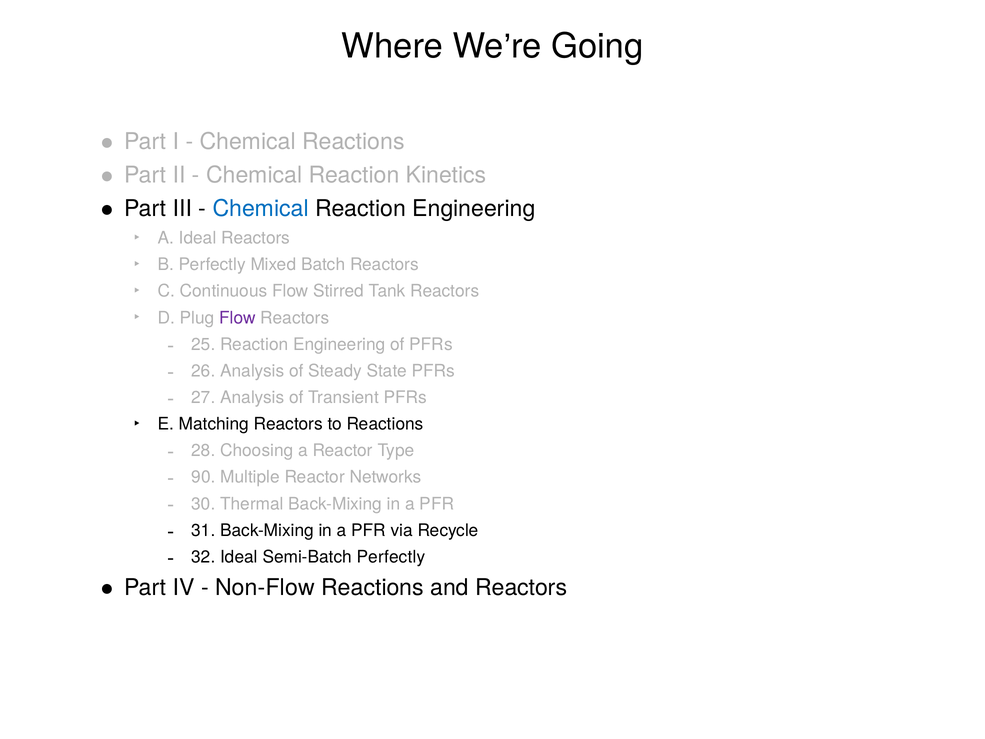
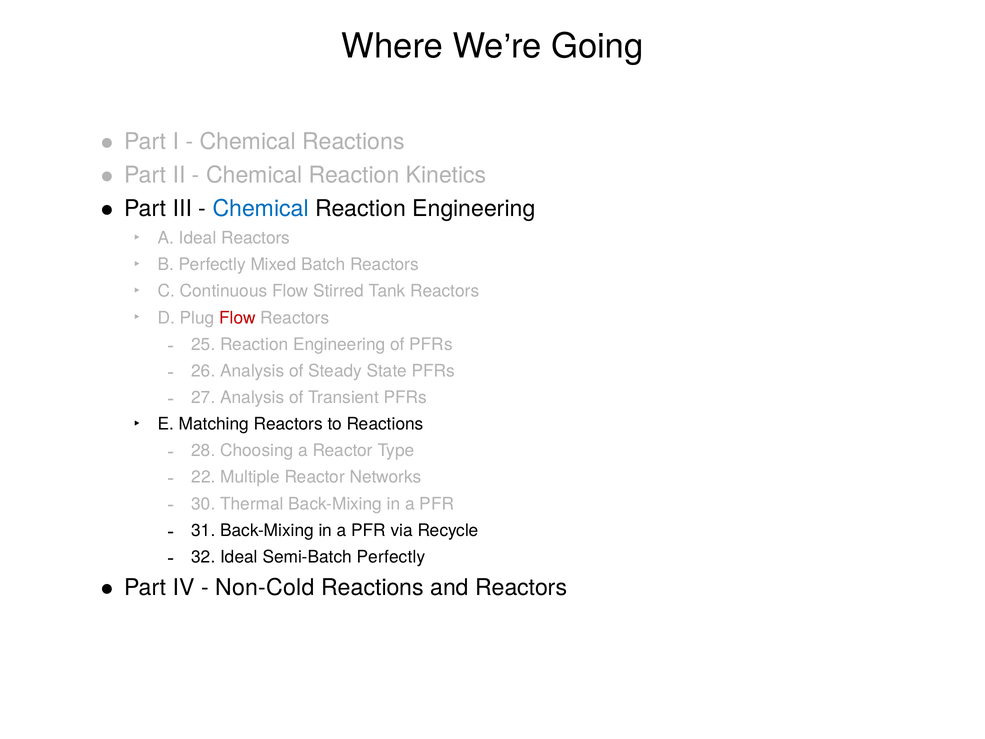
Flow colour: purple -> red (237, 318)
90: 90 -> 22 (203, 477)
Non-Flow: Non-Flow -> Non-Cold (265, 587)
